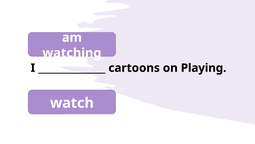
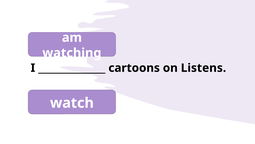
Playing: Playing -> Listens (203, 68)
